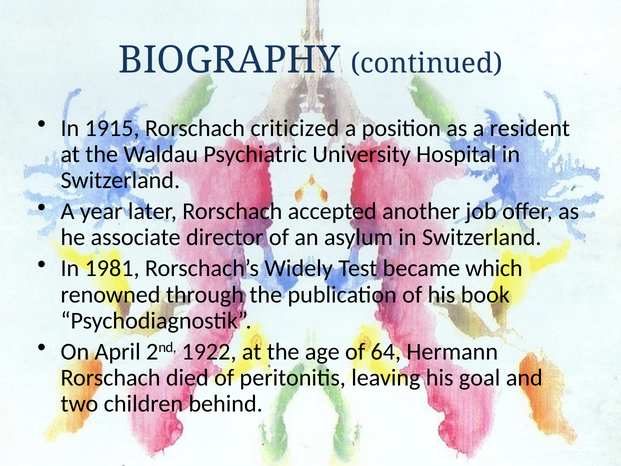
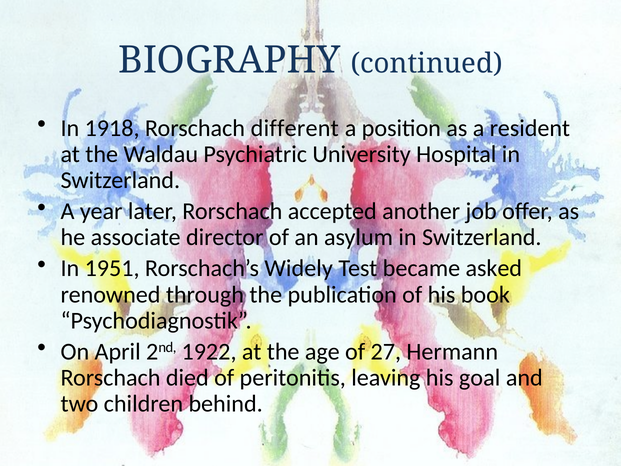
1915: 1915 -> 1918 (112, 128)
criticized: criticized -> different (295, 128)
1981: 1981 -> 1951 (112, 268)
which: which -> asked (494, 268)
64: 64 -> 27 (386, 352)
